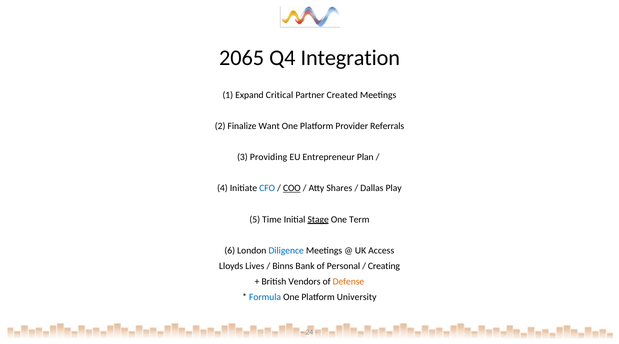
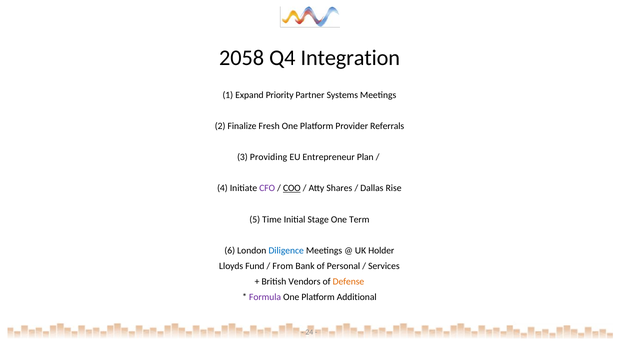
2065: 2065 -> 2058 (242, 58)
Critical: Critical -> Priority (280, 95)
Created: Created -> Systems (342, 95)
Want: Want -> Fresh (269, 126)
CFO colour: blue -> purple (267, 188)
Play: Play -> Rise (394, 188)
Stage underline: present -> none (318, 219)
Access: Access -> Holder (381, 250)
Lives: Lives -> Fund (255, 266)
Binns: Binns -> From (283, 266)
Creating: Creating -> Services (384, 266)
Formula colour: blue -> purple (265, 297)
University: University -> Additional (357, 297)
